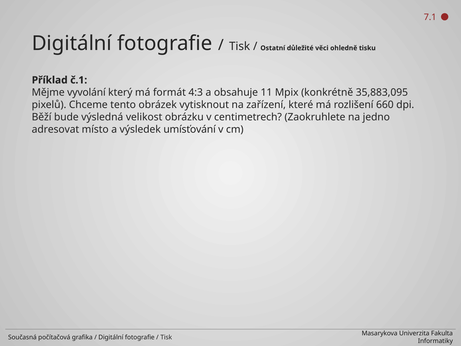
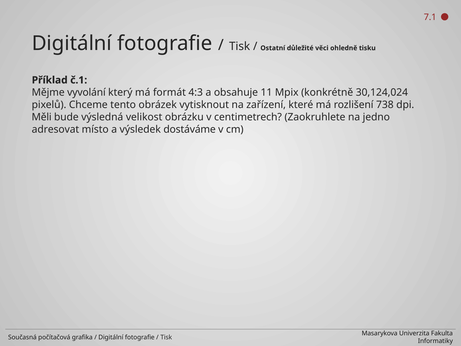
35,883,095: 35,883,095 -> 30,124,024 (382, 92)
660: 660 -> 738 (385, 105)
Běží: Běží -> Měli (42, 117)
umísťování: umísťování -> dostáváme (190, 129)
